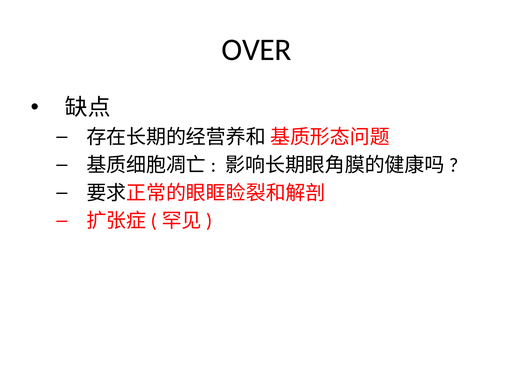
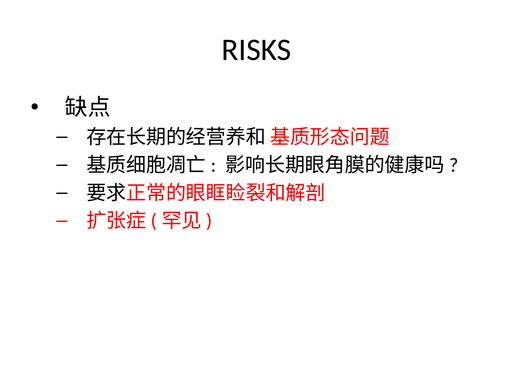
OVER: OVER -> RISKS (256, 50)
